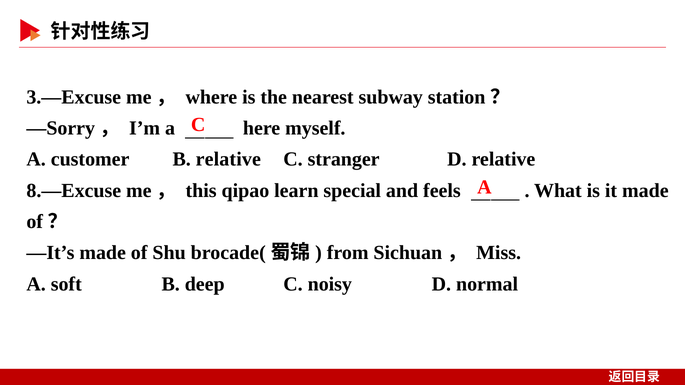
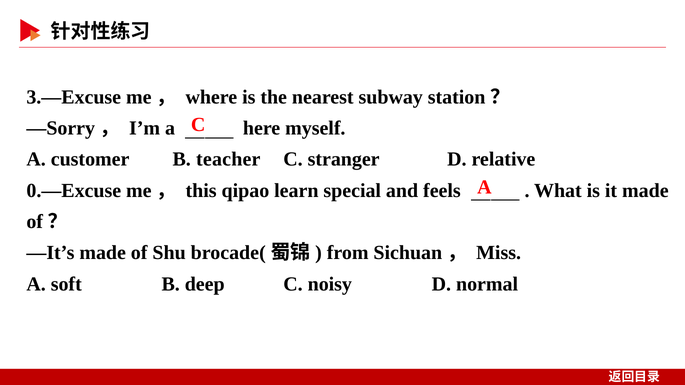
B relative: relative -> teacher (228, 160)
8.—Excuse: 8.—Excuse -> 0.—Excuse (74, 191)
